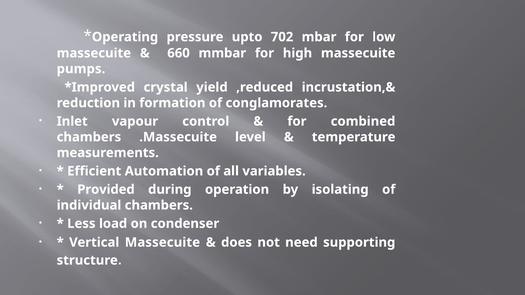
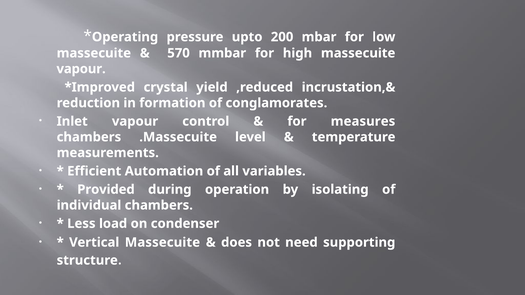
702: 702 -> 200 (282, 37)
660: 660 -> 570 (179, 53)
pumps: pumps -> vapour (81, 69)
combined: combined -> measures (363, 121)
